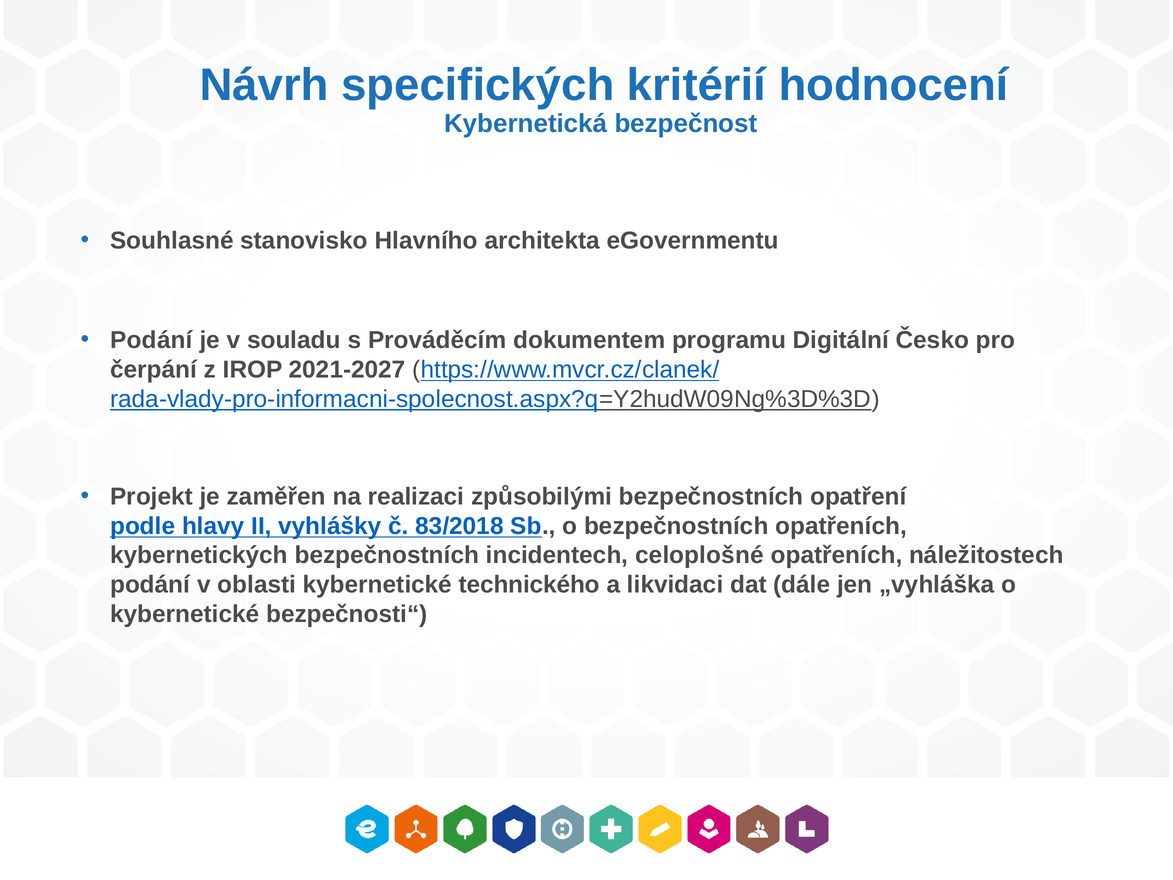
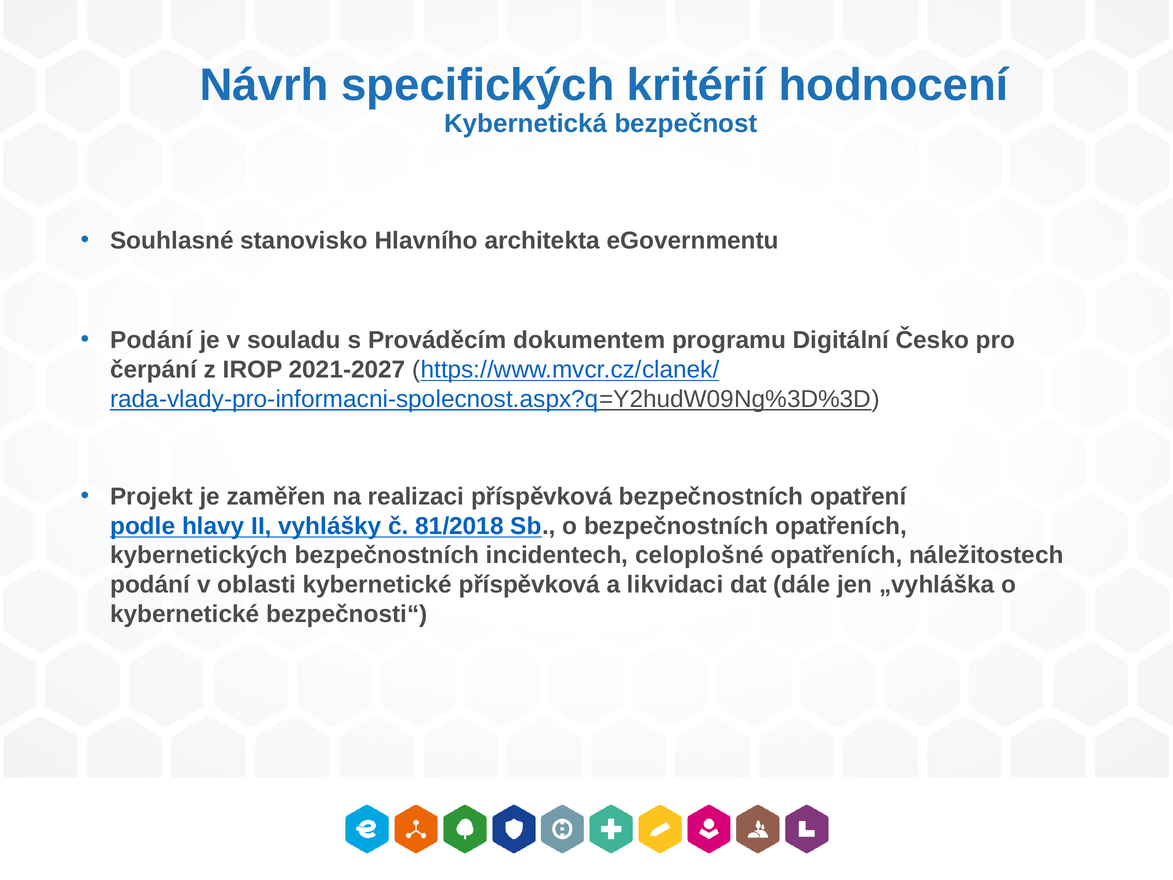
realizaci způsobilými: způsobilými -> příspěvková (542, 497)
83/2018: 83/2018 -> 81/2018 (460, 526)
kybernetické technického: technického -> příspěvková (529, 585)
